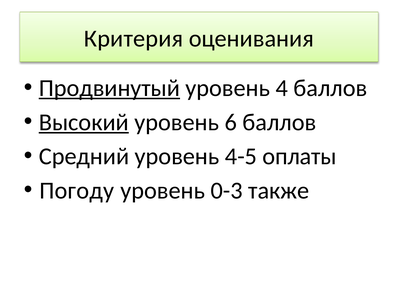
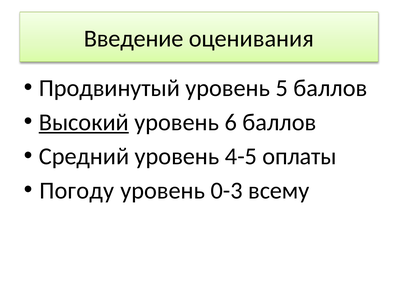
Критерия: Критерия -> Введение (134, 39)
Продвинутый underline: present -> none (109, 88)
4: 4 -> 5 (282, 88)
также: также -> всему (279, 190)
